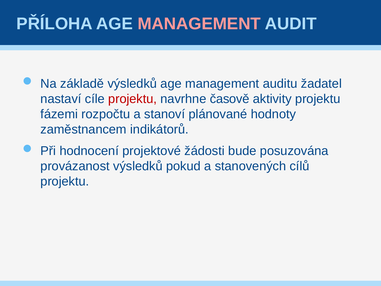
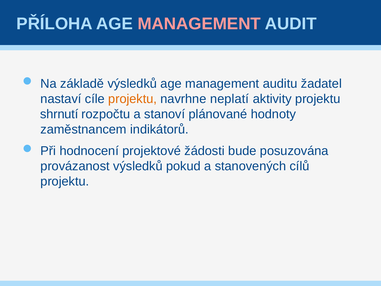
projektu colour: red -> orange (133, 99)
časově: časově -> neplatí (230, 99)
fázemi: fázemi -> shrnutí (59, 114)
